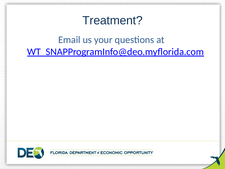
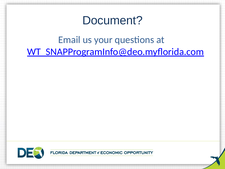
Treatment: Treatment -> Document (113, 21)
